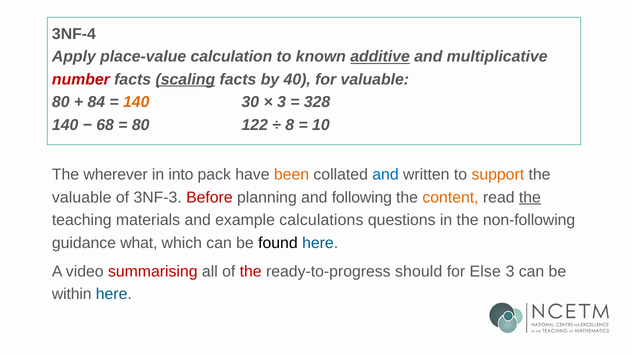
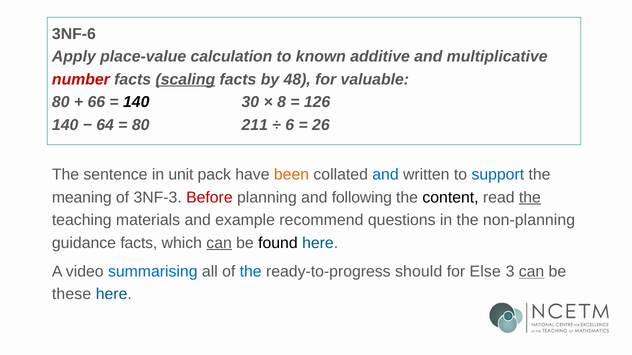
3NF-4: 3NF-4 -> 3NF-6 (74, 34)
additive underline: present -> none (380, 57)
40: 40 -> 48 (297, 79)
84: 84 -> 66 (96, 102)
140 colour: orange -> black (136, 102)
3: 3 -> 8 (282, 102)
328: 328 -> 126 (317, 102)
68: 68 -> 64 (105, 125)
122: 122 -> 211 (255, 125)
8: 8 -> 6 (290, 125)
10: 10 -> 26 (321, 125)
wherever: wherever -> sentence (116, 175)
into: into -> unit (181, 175)
support colour: orange -> blue (498, 175)
valuable: valuable -> meaning (82, 198)
content colour: orange -> black (450, 198)
calculations: calculations -> recommend (321, 220)
non-following: non-following -> non-planning (529, 220)
guidance what: what -> facts (139, 243)
can underline: none -> present (219, 243)
summarising colour: red -> blue (153, 272)
the colour: red -> blue (251, 272)
can underline: none -> present (532, 272)
within: within -> these (72, 295)
